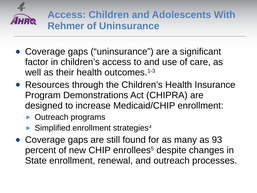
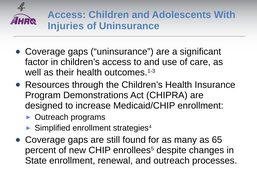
Rehmer: Rehmer -> Injuries (66, 26)
93: 93 -> 65 (217, 140)
